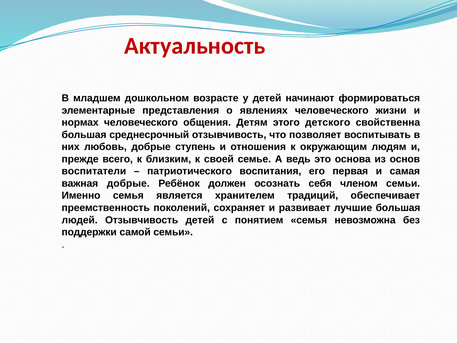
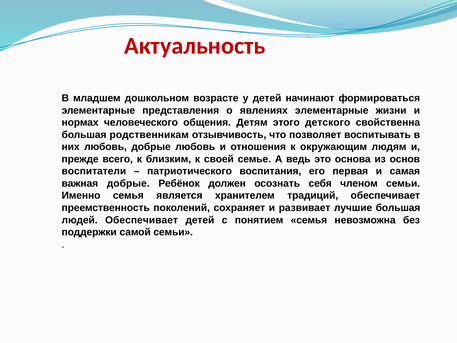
явлениях человеческого: человеческого -> элементарные (332, 110)
среднесрочный: среднесрочный -> родственникам (149, 135)
добрые ступень: ступень -> любовь (195, 147)
людей Отзывчивость: Отзывчивость -> Обеспечивает (142, 220)
